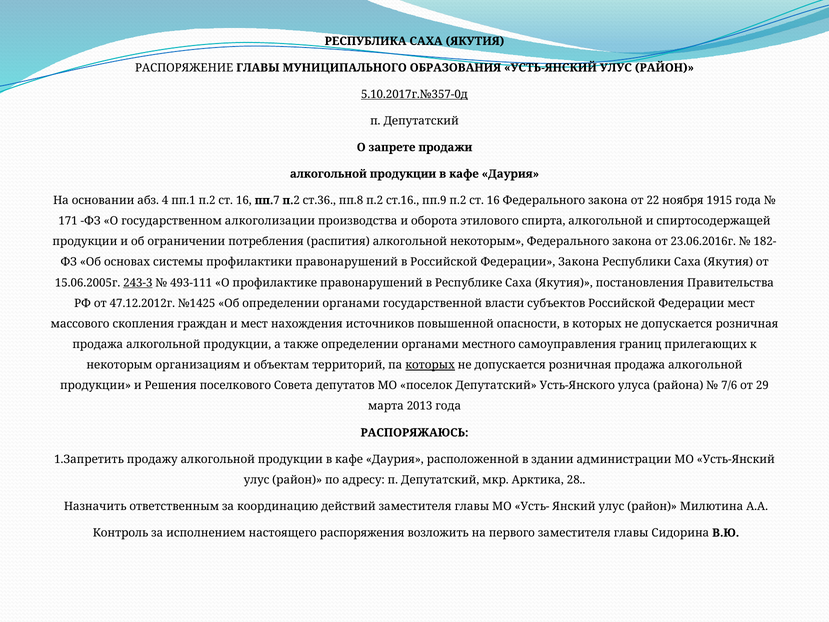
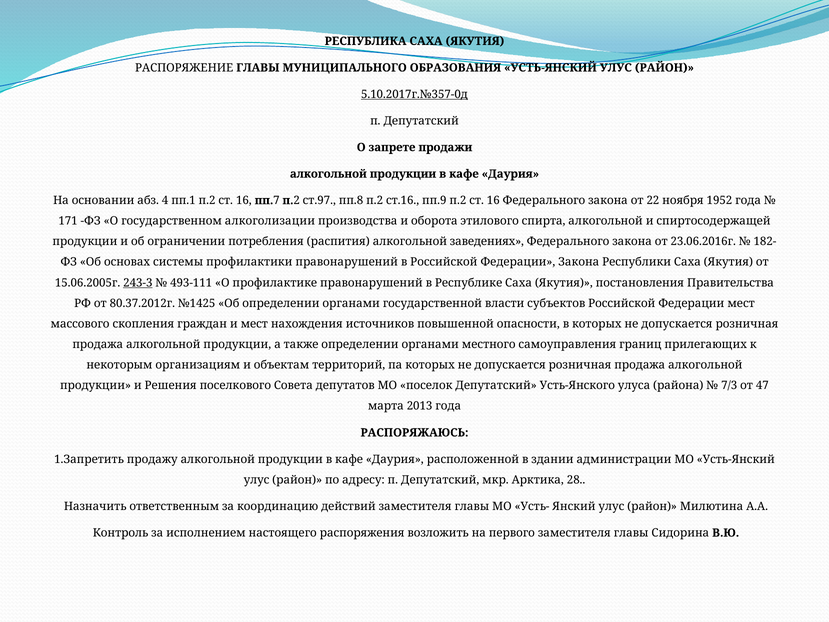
ст.36: ст.36 -> ст.97 (319, 200)
1915: 1915 -> 1952 (719, 200)
алкогольной некоторым: некоторым -> заведениях (487, 241)
47.12.2012г: 47.12.2012г -> 80.37.2012г (142, 303)
которых underline: present -> none (430, 365)
7/6: 7/6 -> 7/3 (729, 385)
29: 29 -> 47 (762, 385)
